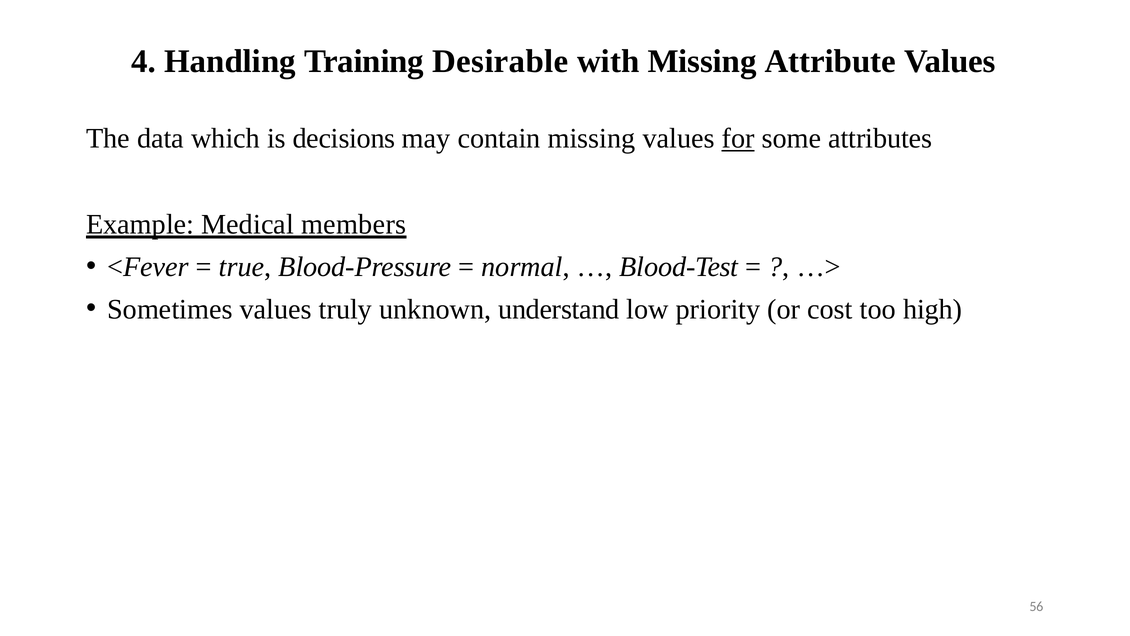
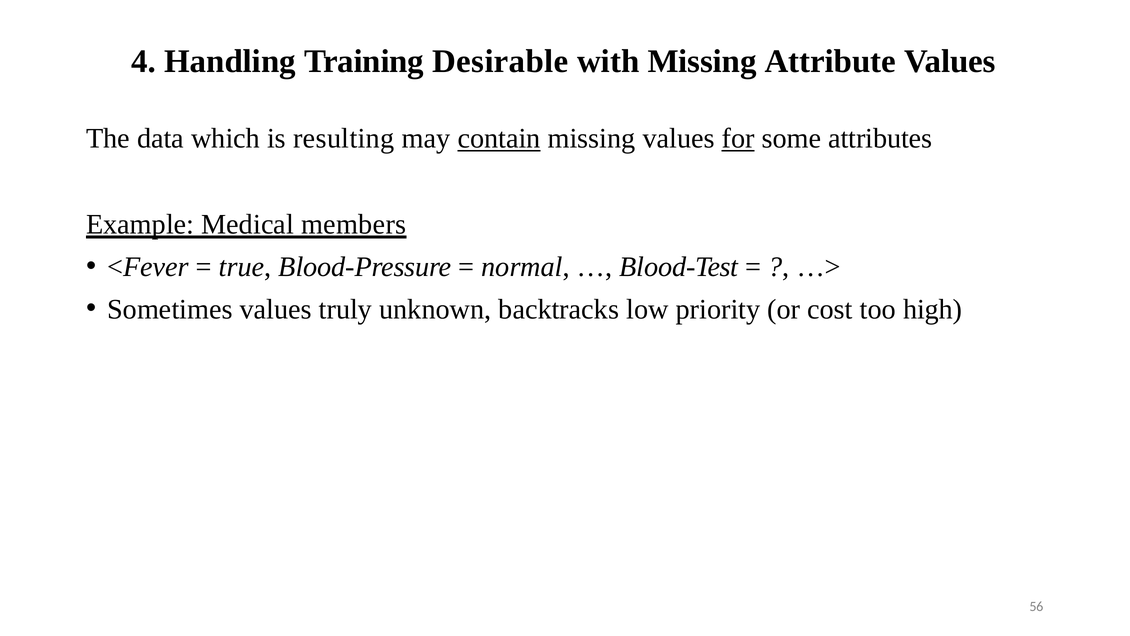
decisions: decisions -> resulting (344, 138)
contain underline: none -> present (499, 138)
understand: understand -> backtracks (559, 309)
